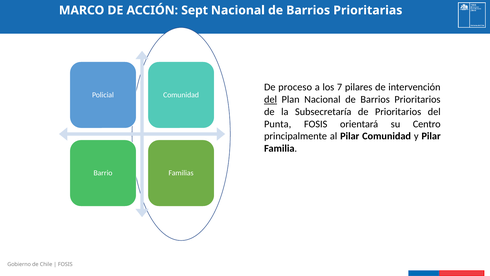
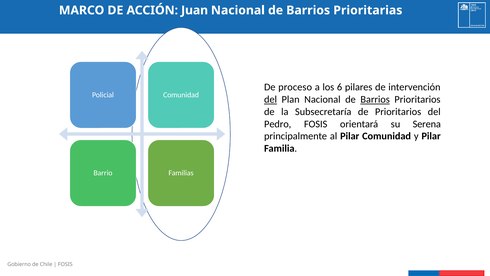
Sept: Sept -> Juan (195, 10)
7: 7 -> 6 (340, 87)
Barrios underline: none -> present (375, 99)
Punta: Punta -> Pedro (278, 124)
Centro: Centro -> Serena (427, 124)
